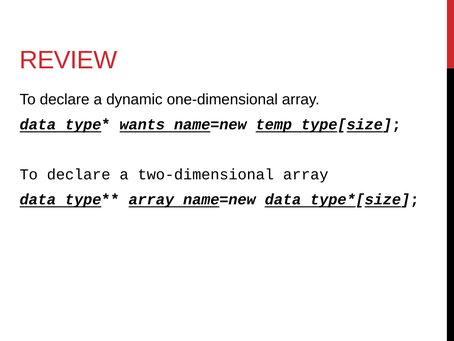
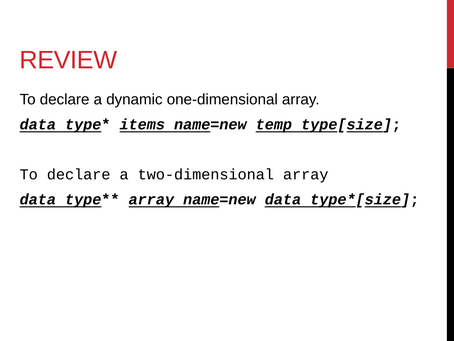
wants: wants -> items (142, 124)
